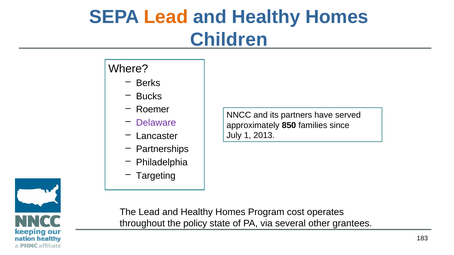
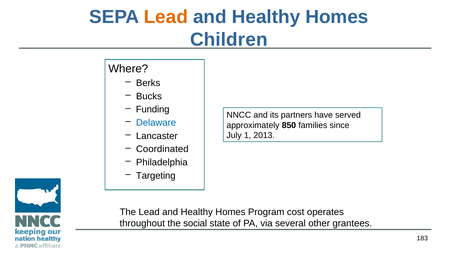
Roemer: Roemer -> Funding (153, 110)
Delaware colour: purple -> blue (156, 123)
Partnerships: Partnerships -> Coordinated (162, 149)
policy: policy -> social (195, 224)
